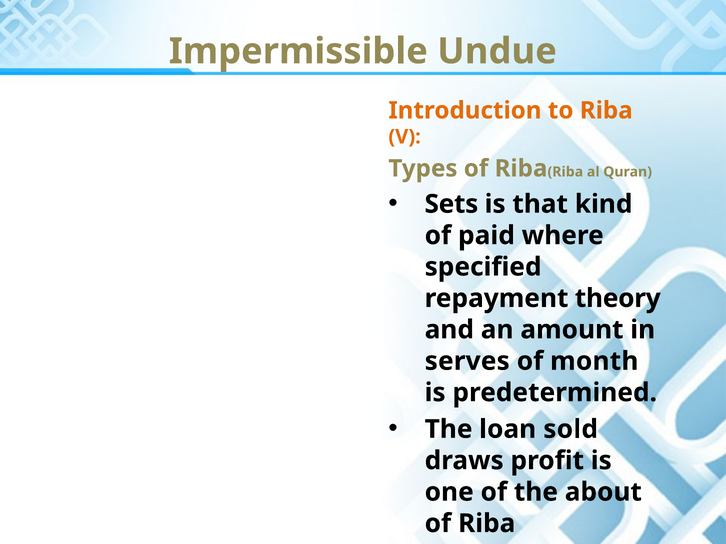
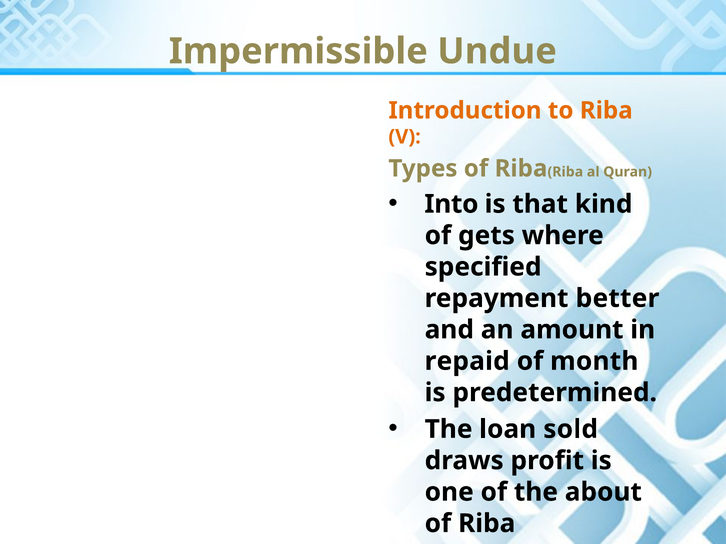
Sets: Sets -> Into (451, 204)
paid: paid -> gets (486, 236)
theory: theory -> better (618, 299)
serves: serves -> repaid (467, 361)
